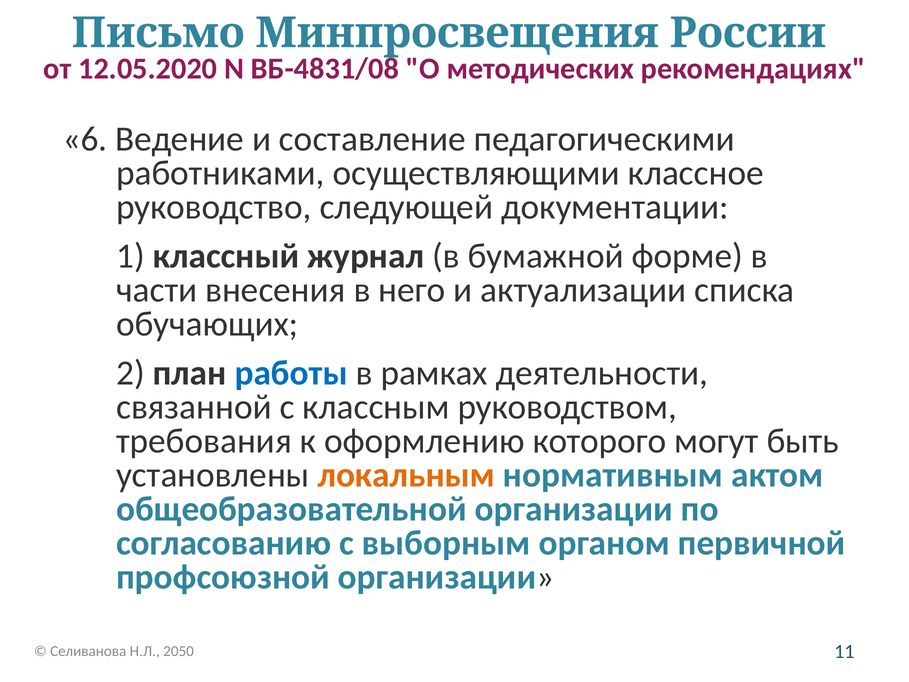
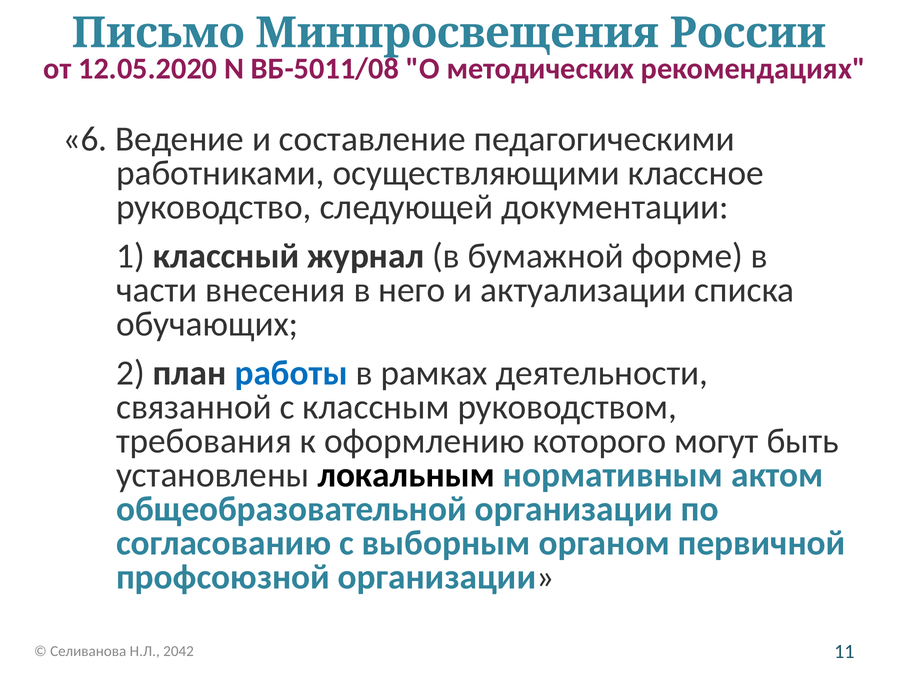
ВБ-4831/08: ВБ-4831/08 -> ВБ-5011/08 (325, 69)
локальным colour: orange -> black (406, 475)
2050: 2050 -> 2042 (179, 651)
